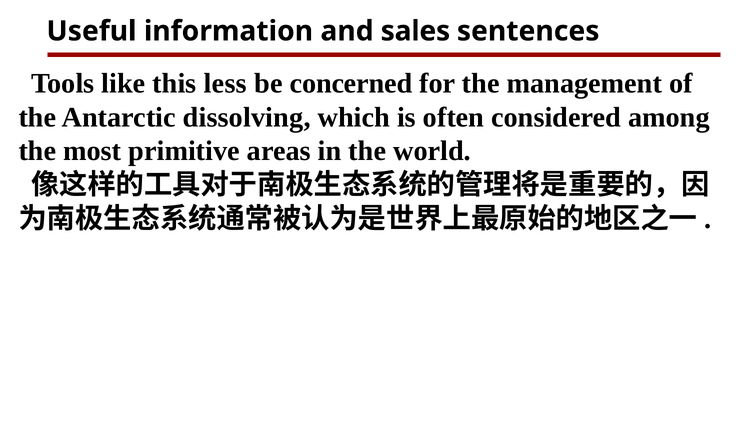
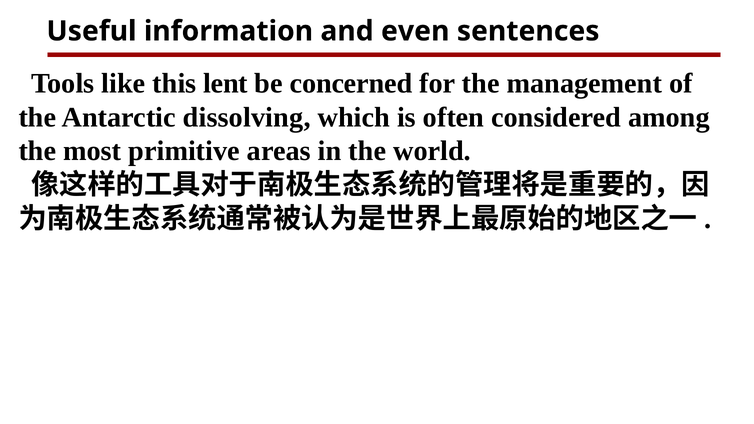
sales: sales -> even (415, 31)
less: less -> lent (226, 83)
